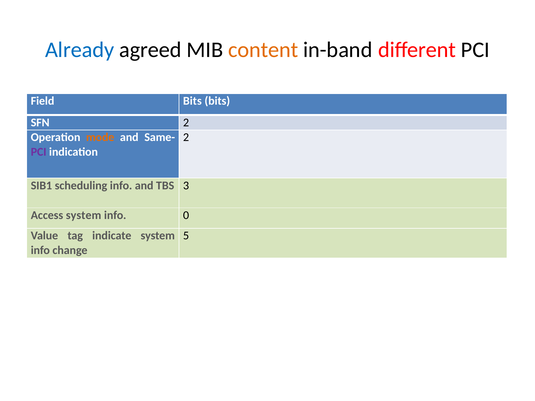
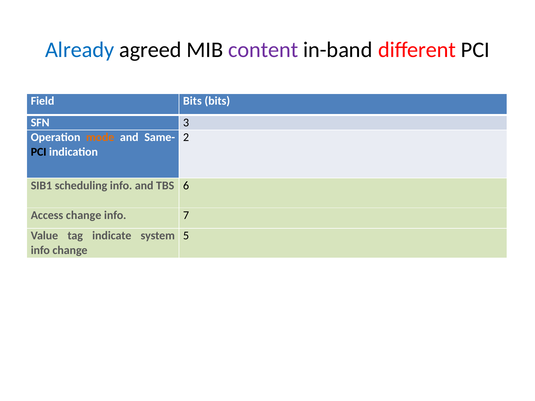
content colour: orange -> purple (263, 50)
SFN 2: 2 -> 3 (186, 123)
PCI colour: purple -> black (39, 152)
3: 3 -> 6 (186, 186)
Access system: system -> change (84, 215)
0: 0 -> 7 (186, 215)
